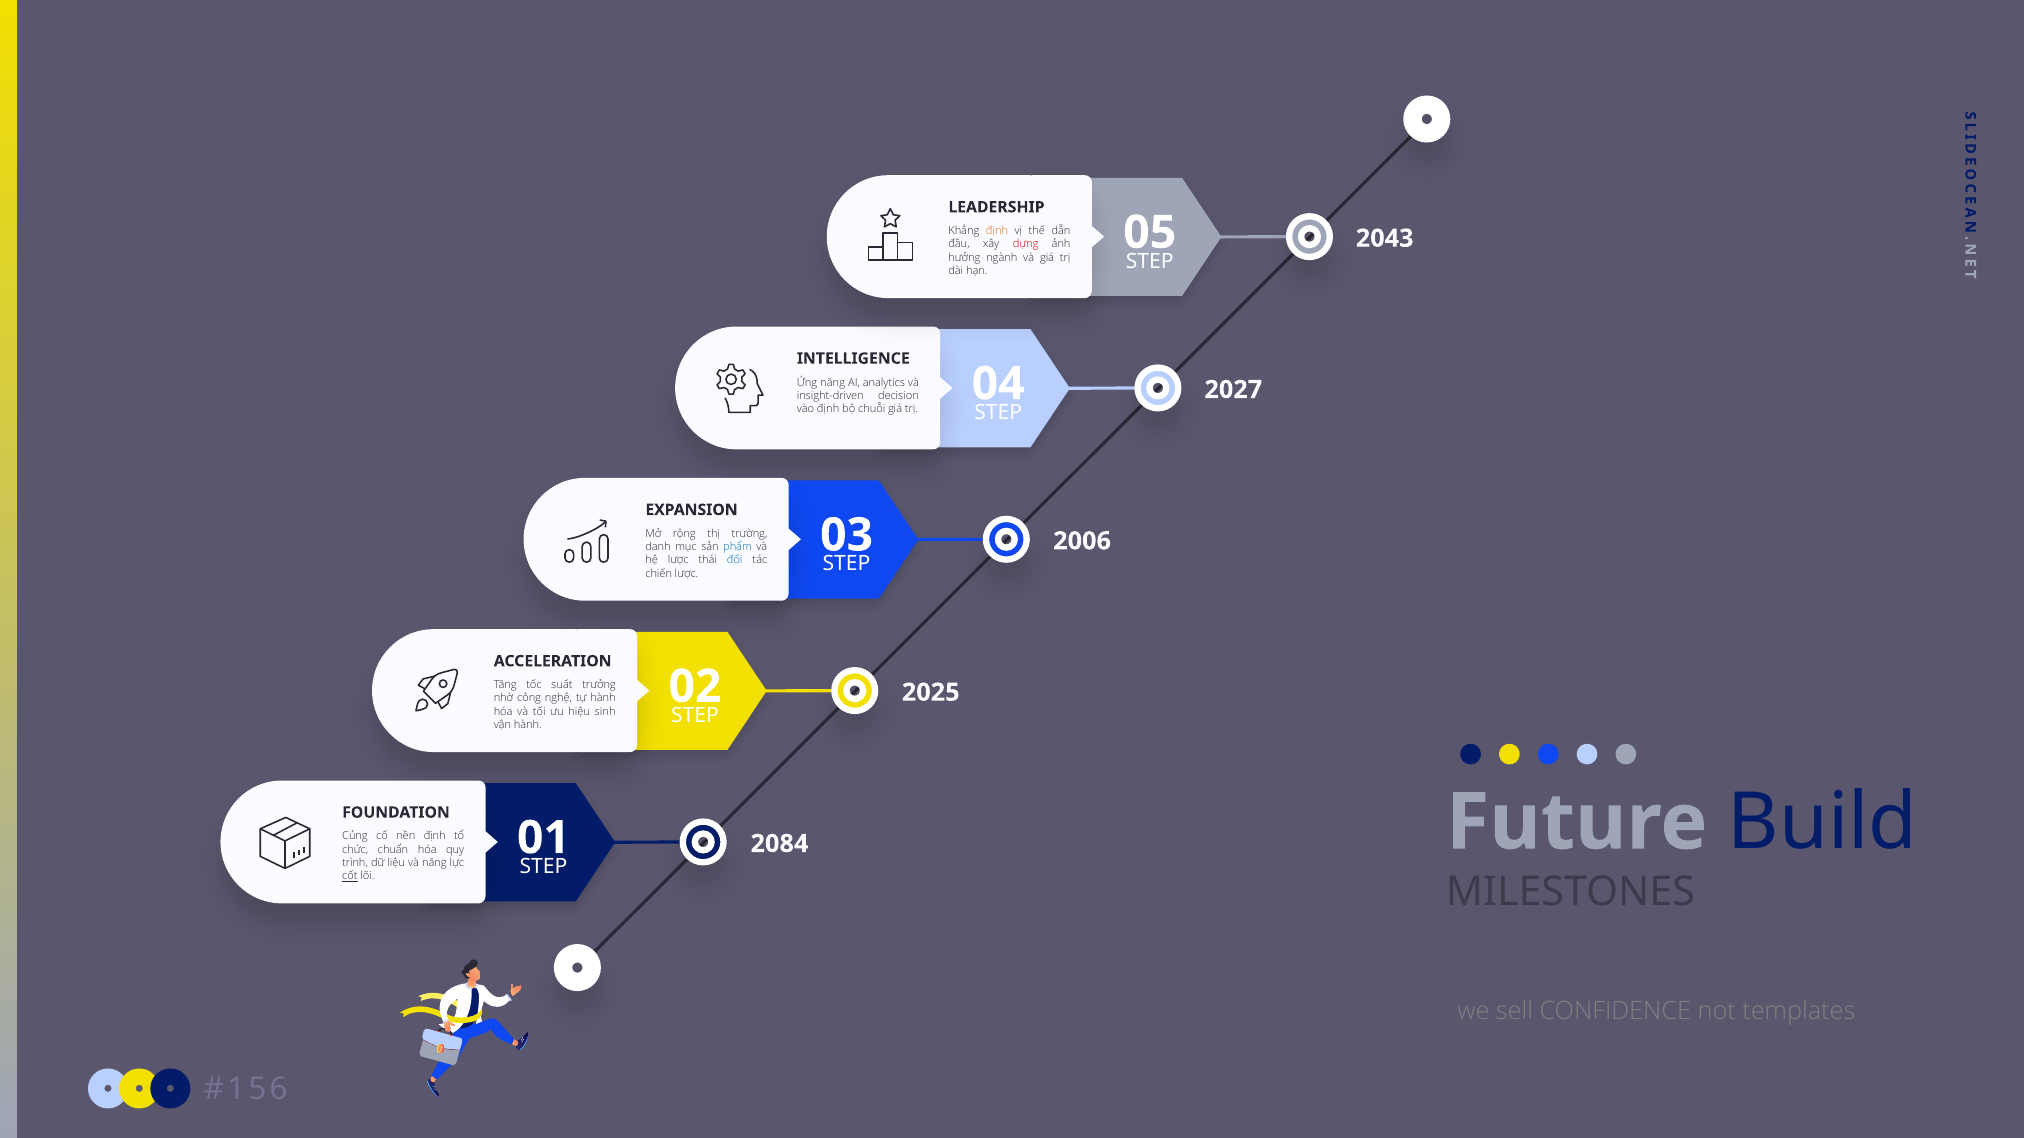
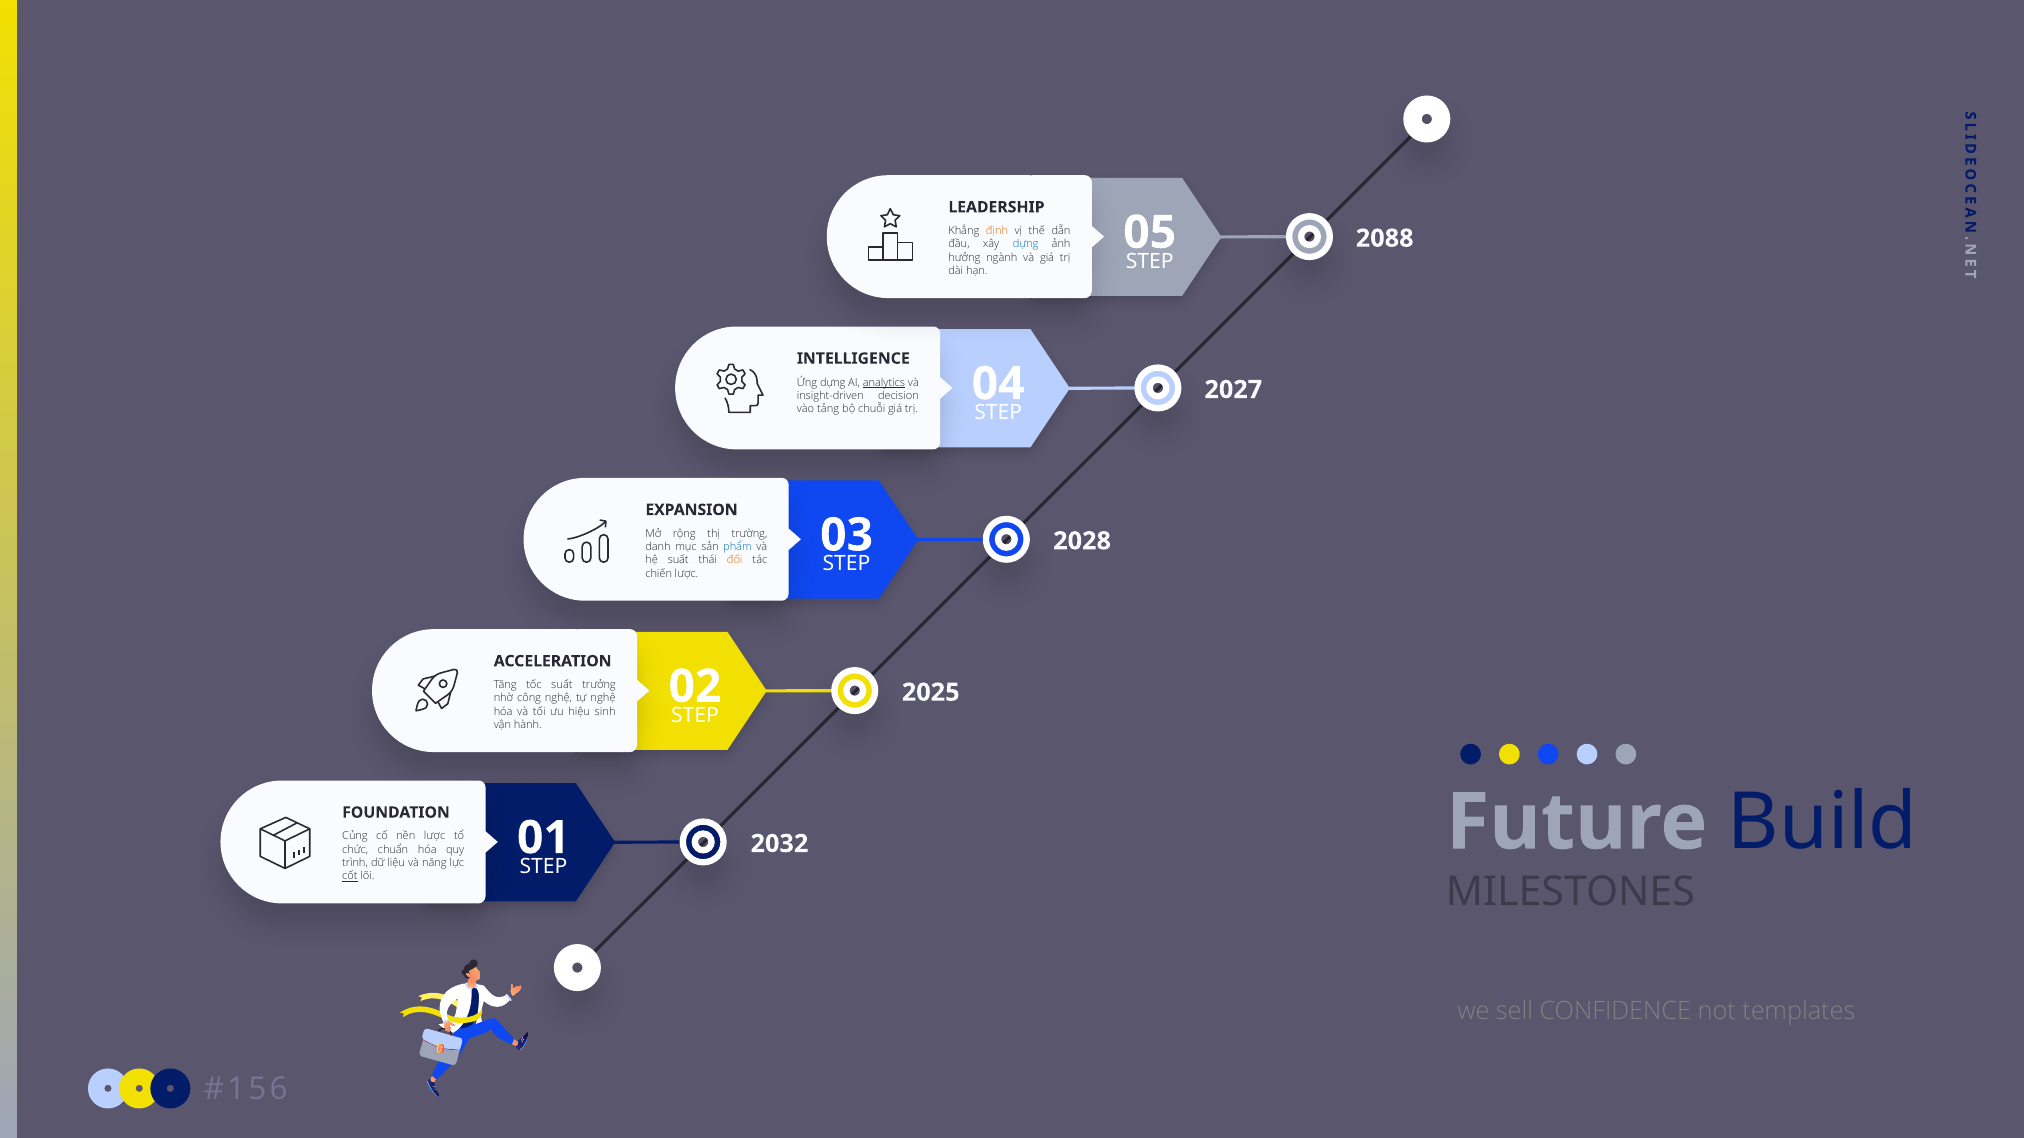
2043: 2043 -> 2088 (1385, 238)
dựng colour: red -> blue (1026, 244)
Ứng năng: năng -> dựng (833, 383)
analytics underline: none -> present (884, 383)
vào định: định -> tảng (828, 409)
2006: 2006 -> 2028 (1082, 541)
hệ lược: lược -> suất (678, 560)
đối colour: blue -> orange (735, 560)
tự hành: hành -> nghệ (603, 699)
nền định: định -> lược (435, 837)
2084: 2084 -> 2032 (779, 844)
